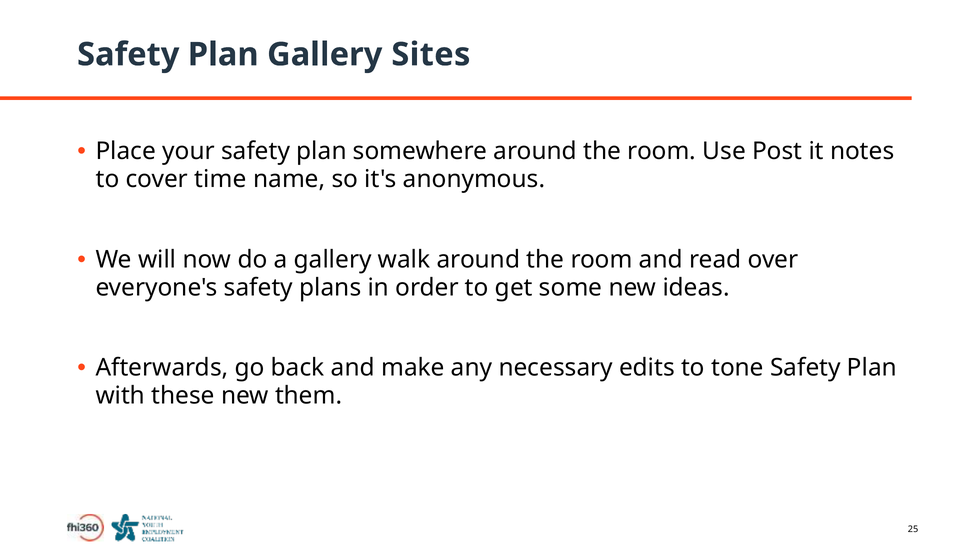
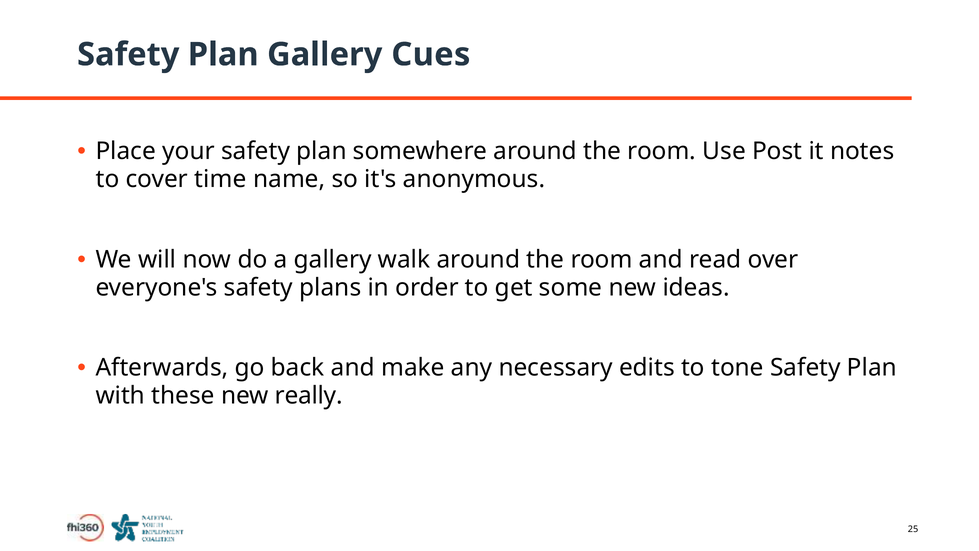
Sites: Sites -> Cues (431, 54)
them: them -> really (309, 396)
